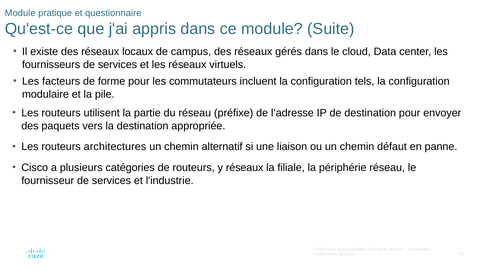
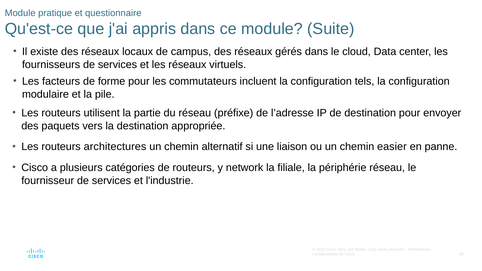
défaut: défaut -> easier (392, 147)
y réseaux: réseaux -> network (245, 168)
